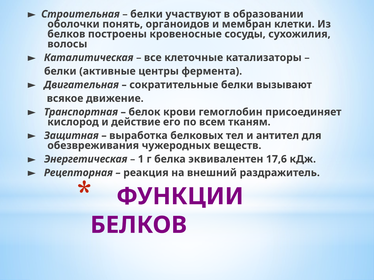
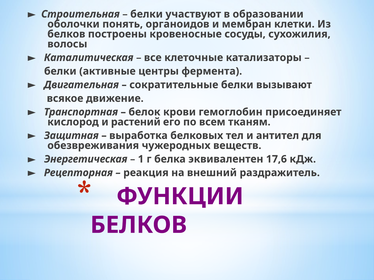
действие: действие -> растений (136, 122)
